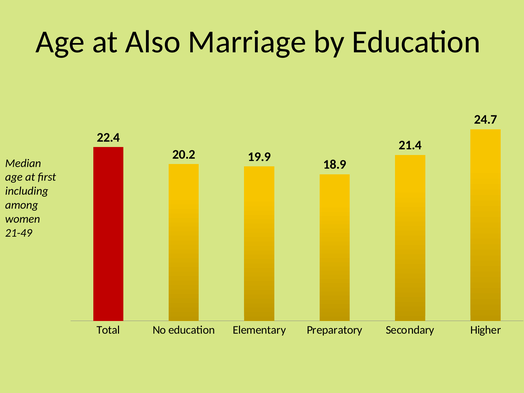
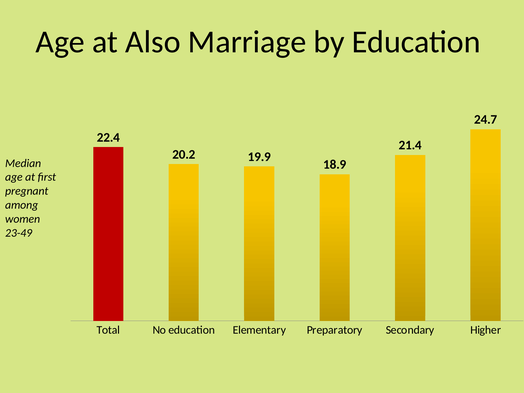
including: including -> pregnant (27, 191)
21-49: 21-49 -> 23-49 (19, 233)
